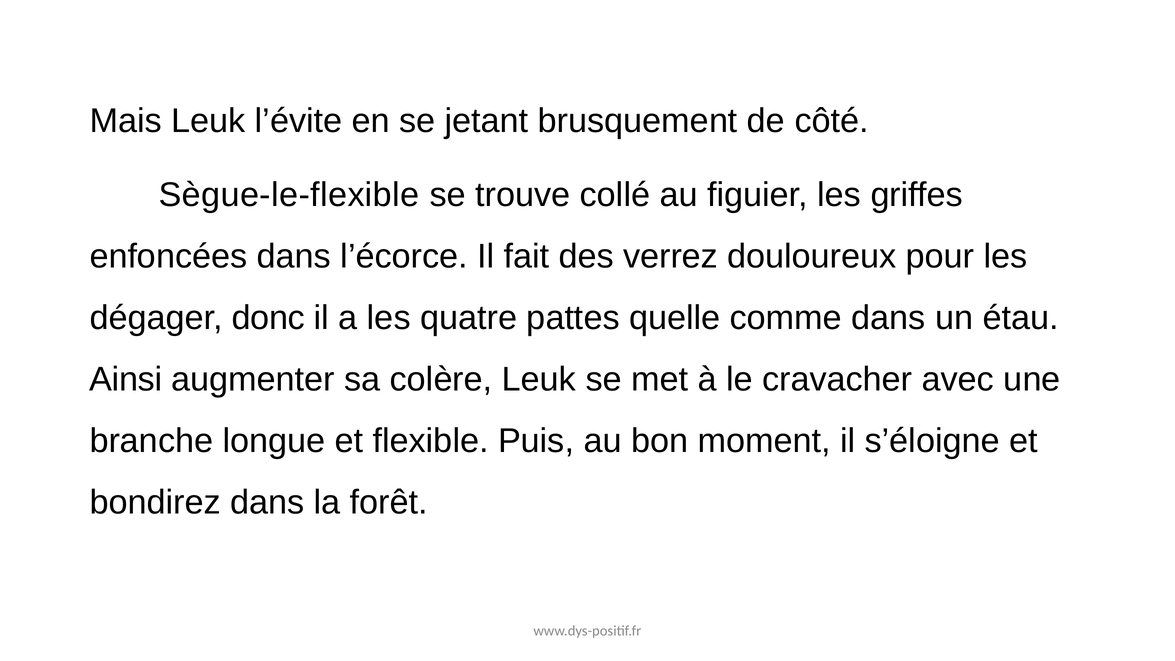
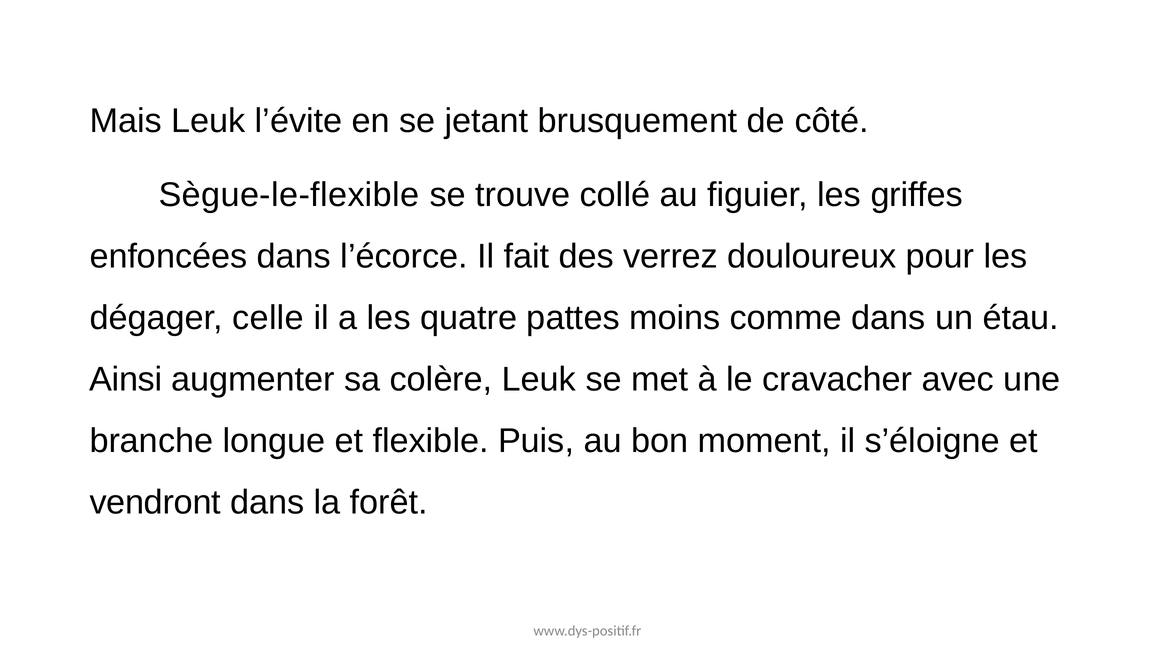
donc: donc -> celle (268, 318)
quelle: quelle -> moins (675, 318)
bondirez: bondirez -> vendront (155, 503)
